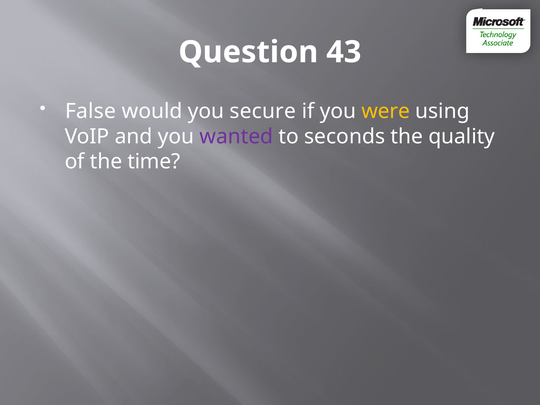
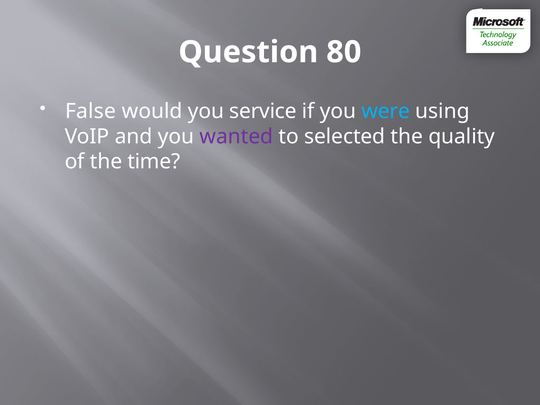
43: 43 -> 80 (344, 52)
secure: secure -> service (263, 111)
were colour: yellow -> light blue (386, 111)
seconds: seconds -> selected (345, 136)
